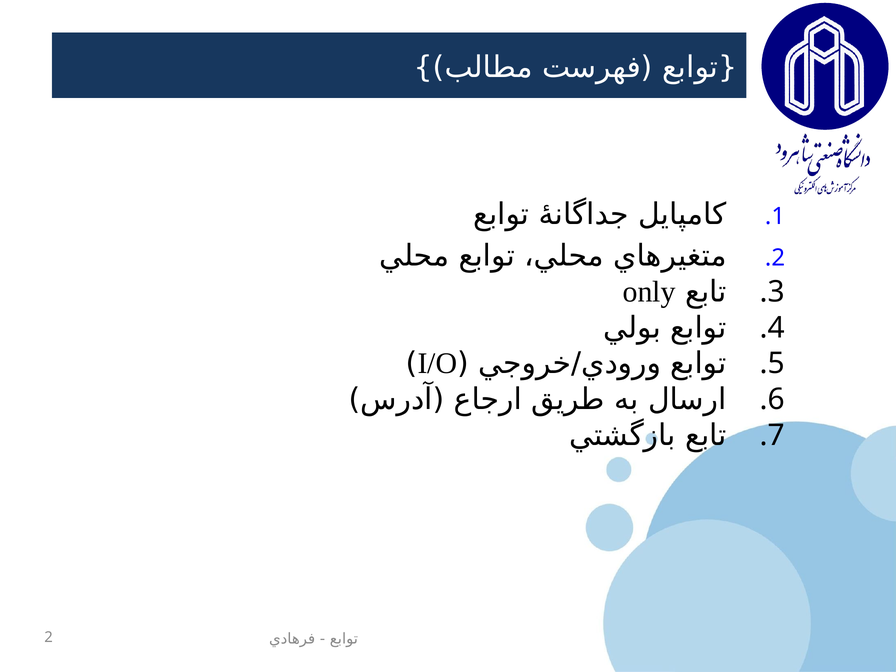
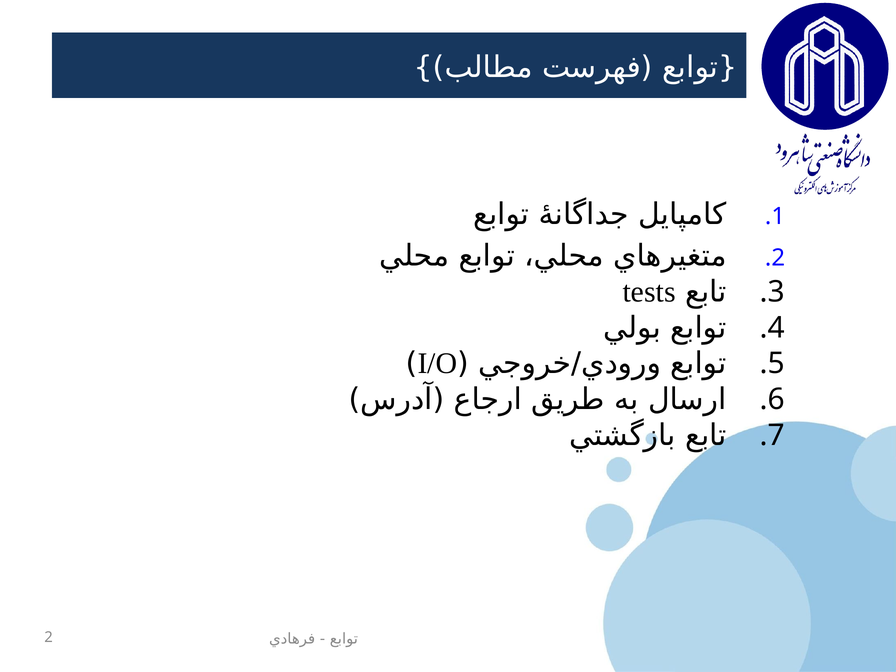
only: only -> tests (649, 292)
